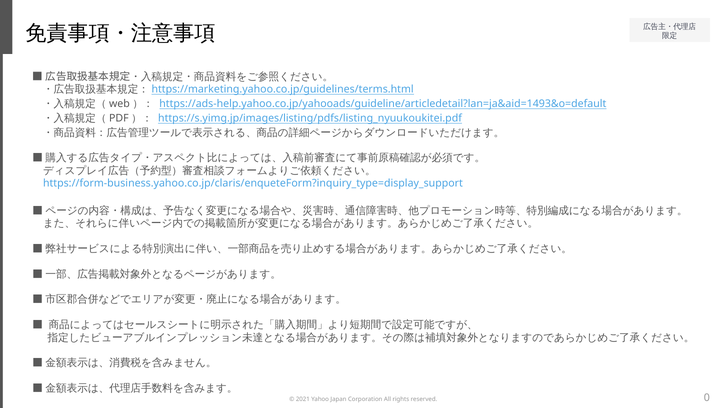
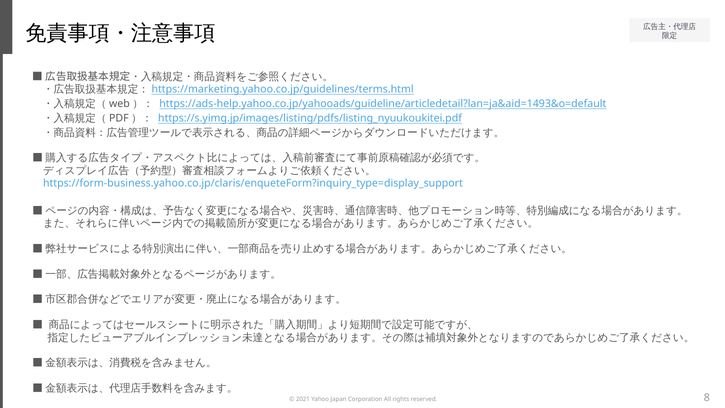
0: 0 -> 8 (707, 398)
